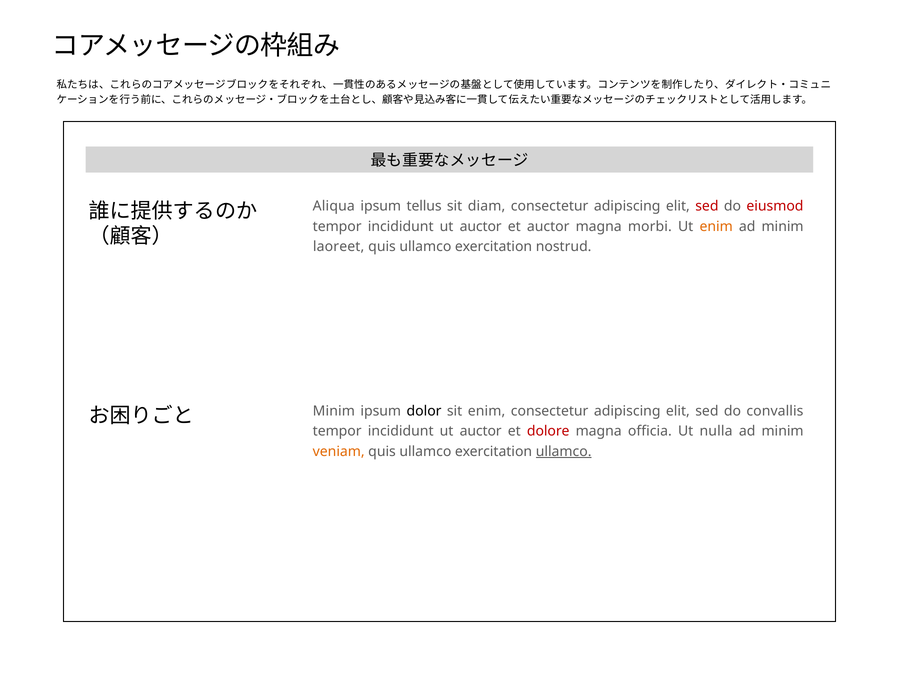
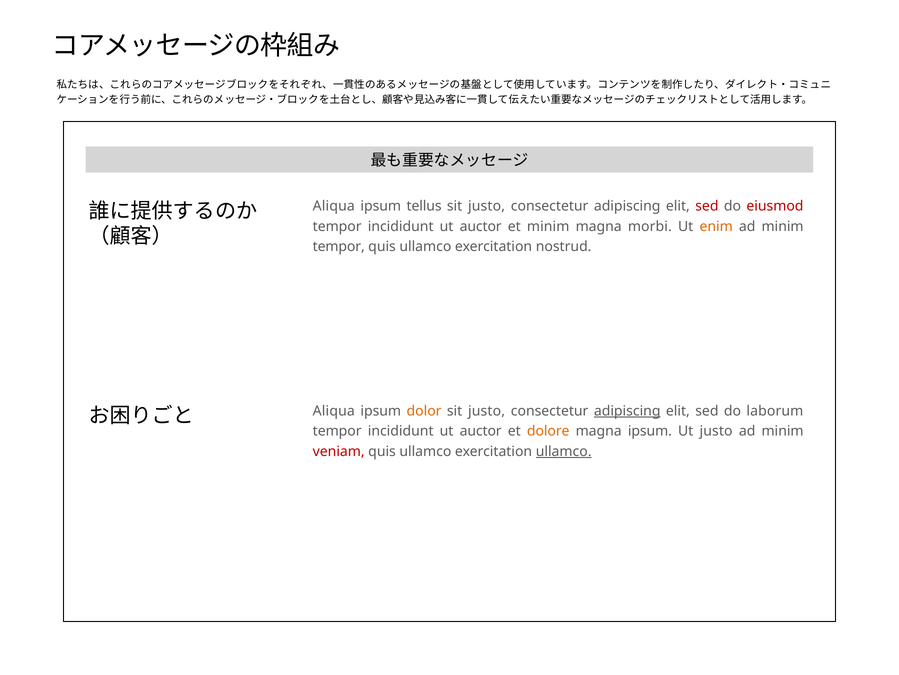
diam: diam -> justo (487, 206)
et auctor: auctor -> minim (548, 226)
laoreet: laoreet -> tempor (339, 246)
Minim: Minim -> Aliqua (334, 411)
dolor colour: black -> orange (424, 411)
enim: enim -> justo (487, 411)
adipiscing underline: none -> present (627, 411)
convallis: convallis -> laborum (775, 411)
dolore colour: red -> orange (548, 431)
magna officia: officia -> ipsum (650, 431)
Ut nulla: nulla -> justo (716, 431)
veniam colour: orange -> red (339, 451)
